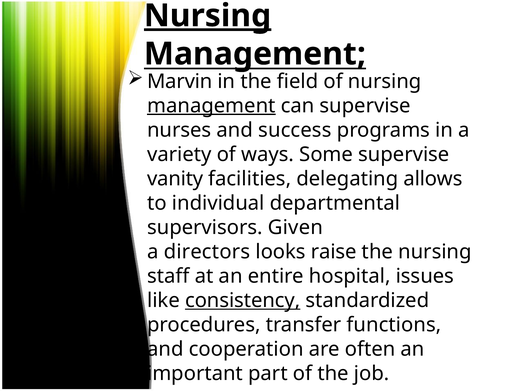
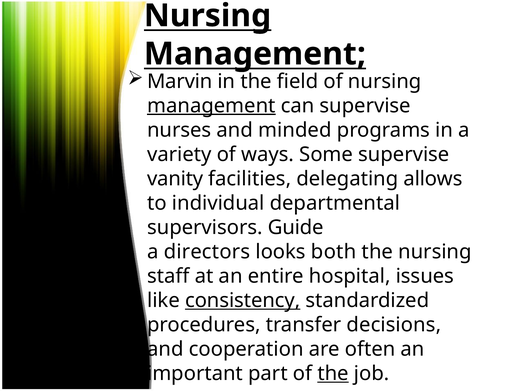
Nursing underline: present -> none (208, 16)
success: success -> minded (295, 130)
Given: Given -> Guide (296, 228)
raise: raise -> both (334, 252)
functions: functions -> decisions (394, 325)
the underline: none -> present (333, 374)
